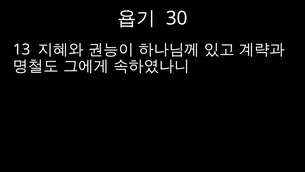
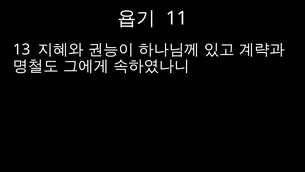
30: 30 -> 11 (177, 18)
